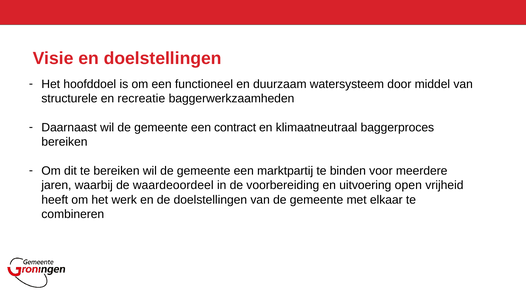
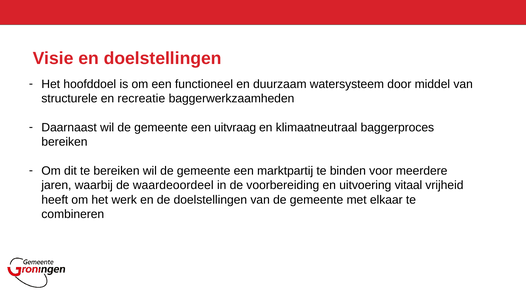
contract: contract -> uitvraag (235, 127)
open: open -> vitaal (408, 185)
